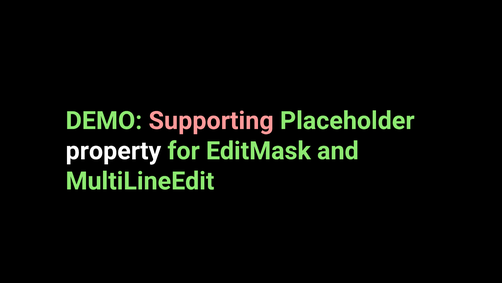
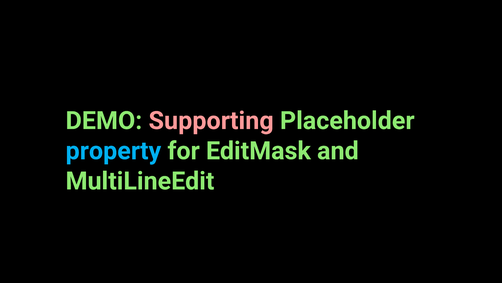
property colour: white -> light blue (113, 151)
